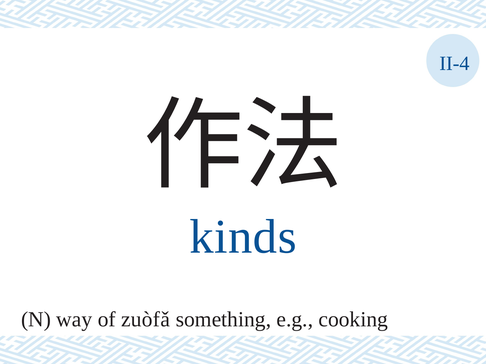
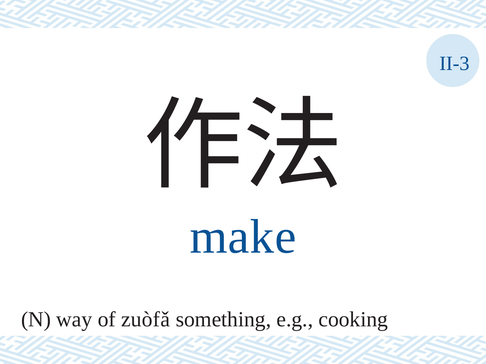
II-4: II-4 -> II-3 (455, 64)
kinds: kinds -> make (243, 237)
